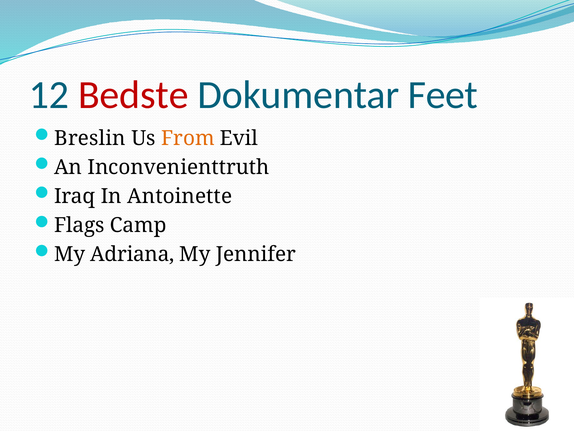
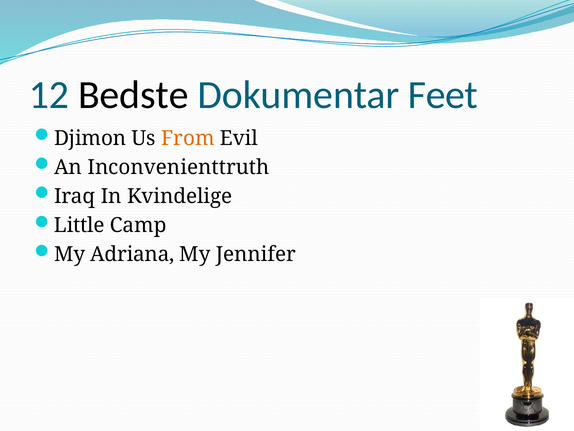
Bedste colour: red -> black (133, 95)
Breslin: Breslin -> Djimon (90, 138)
Antoinette: Antoinette -> Kvindelige (180, 196)
Flags: Flags -> Little (79, 225)
